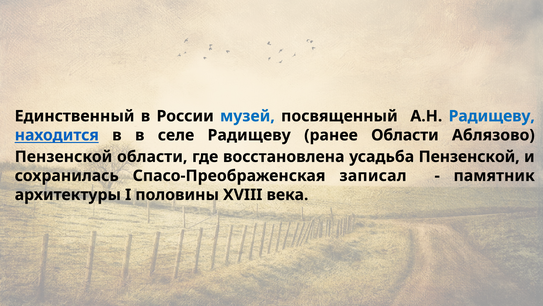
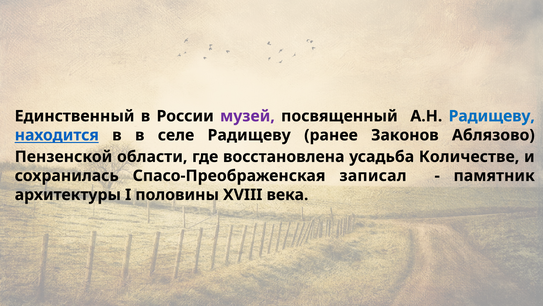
музей colour: blue -> purple (247, 116)
ранее Области: Области -> Законов (405, 135)
усадьба Пензенской: Пензенской -> Количестве (469, 156)
